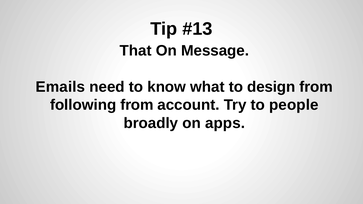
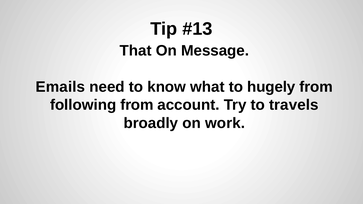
design: design -> hugely (271, 87)
people: people -> travels (294, 105)
apps: apps -> work (225, 123)
